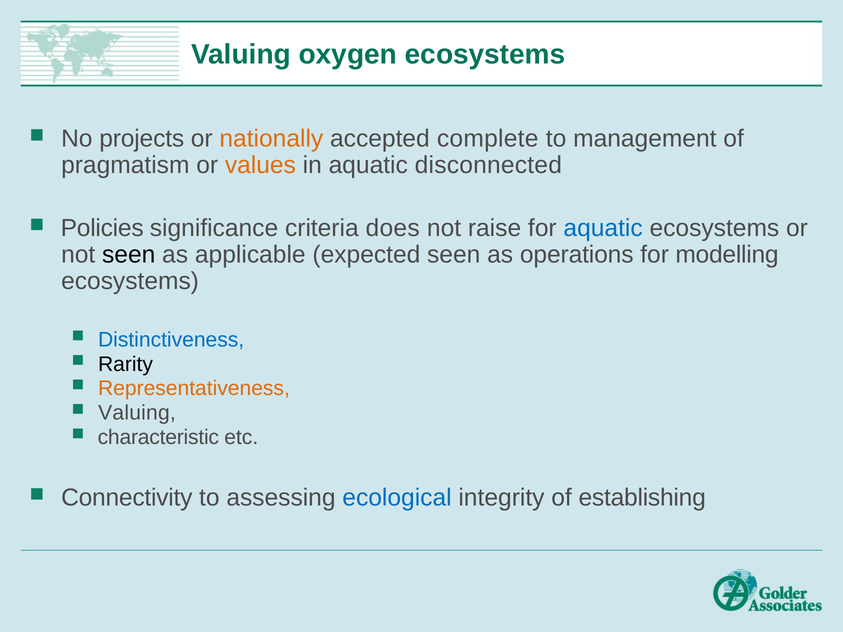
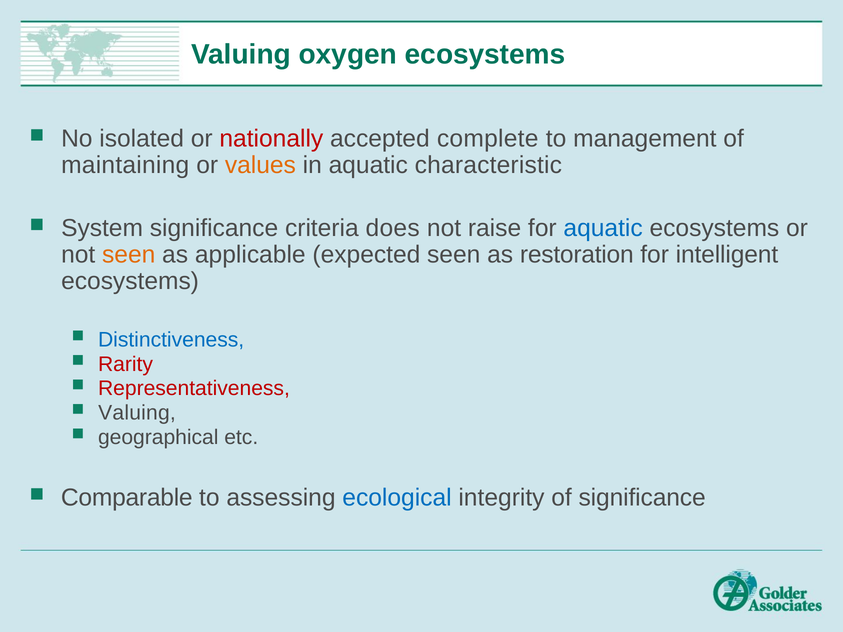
projects: projects -> isolated (142, 139)
nationally colour: orange -> red (271, 139)
pragmatism: pragmatism -> maintaining (125, 165)
disconnected: disconnected -> characteristic (488, 165)
Policies: Policies -> System (102, 228)
seen colour: black -> orange (129, 255)
operations: operations -> restoration (577, 255)
modelling: modelling -> intelligent (727, 255)
Rarity colour: black -> red (125, 364)
Representativeness colour: orange -> red (194, 389)
characteristic: characteristic -> geographical (158, 438)
Connectivity: Connectivity -> Comparable (127, 498)
of establishing: establishing -> significance (642, 498)
